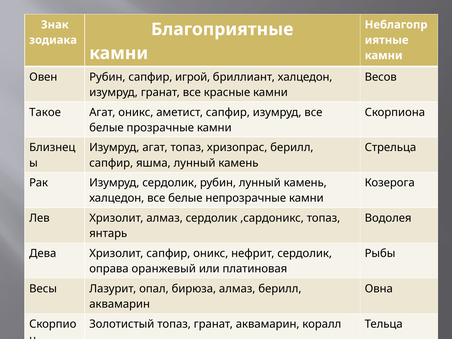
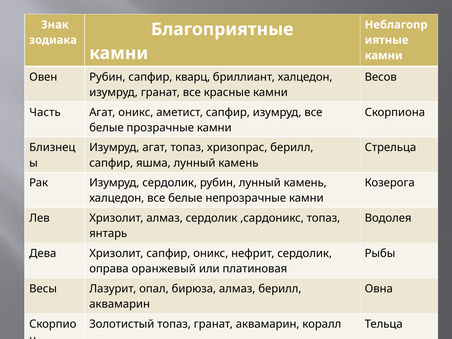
игрой: игрой -> кварц (193, 77)
Такое: Такое -> Часть (45, 112)
